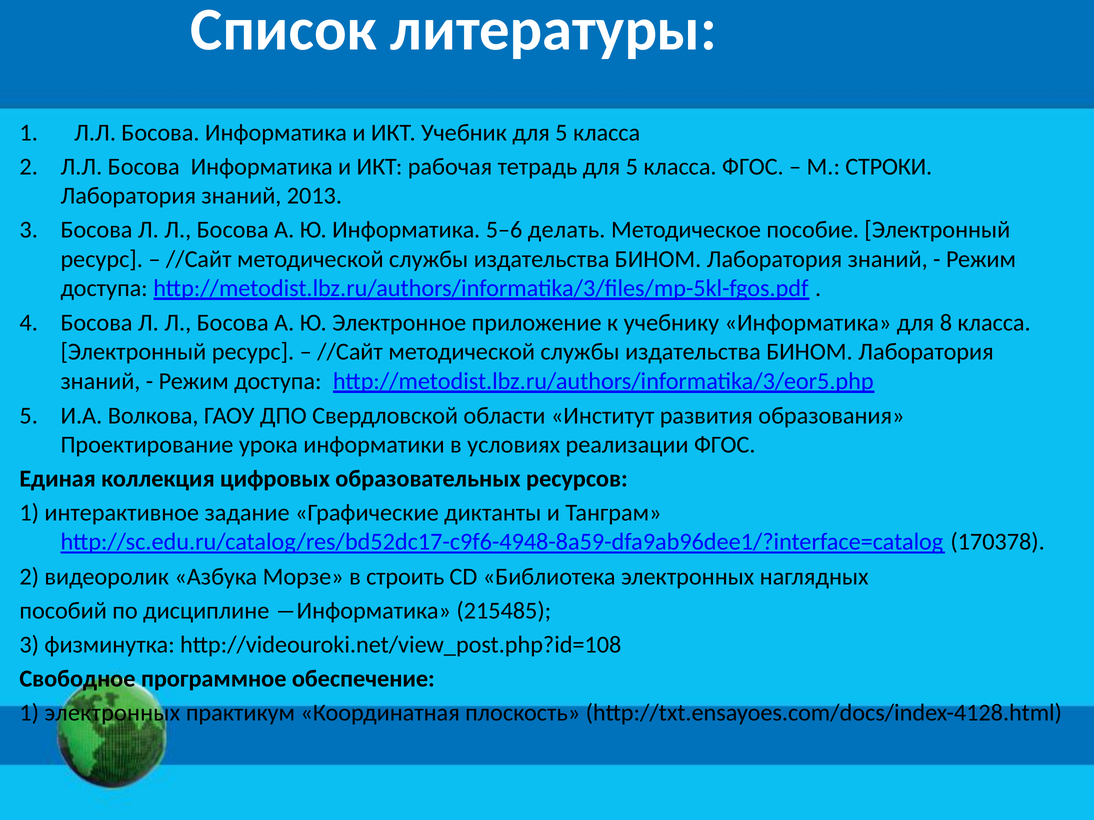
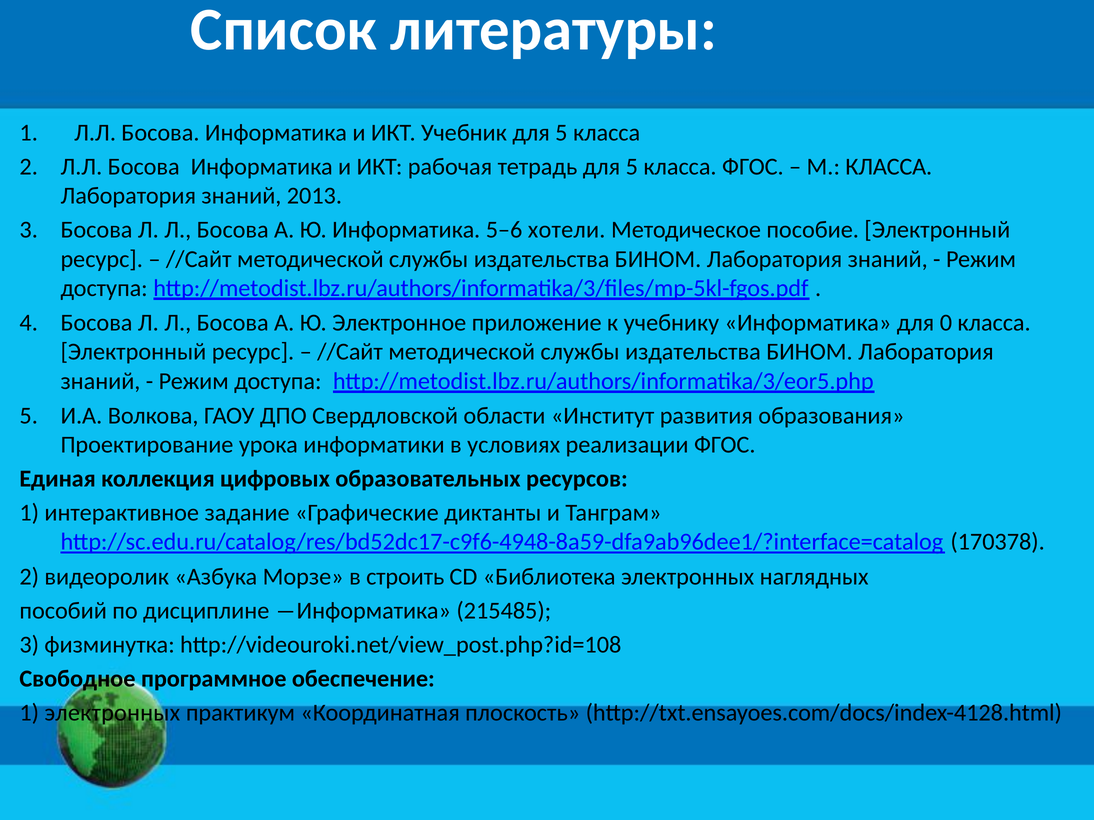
М СТРОКИ: СТРОКИ -> КЛАССА (889, 167)
делать: делать -> хотели (567, 230)
8: 8 -> 0 (946, 323)
